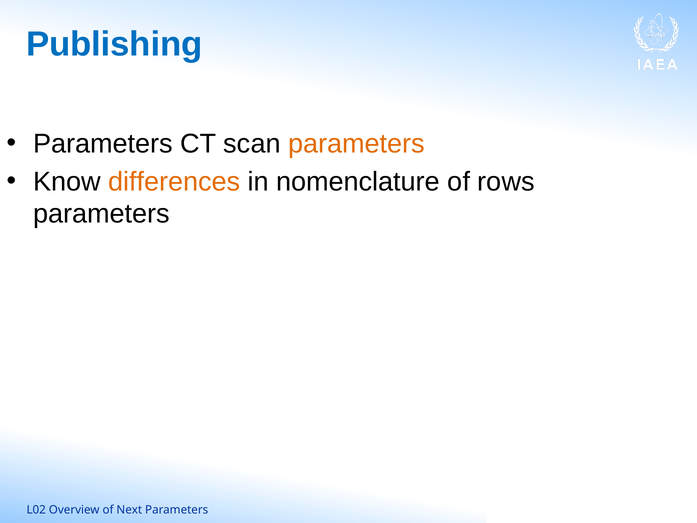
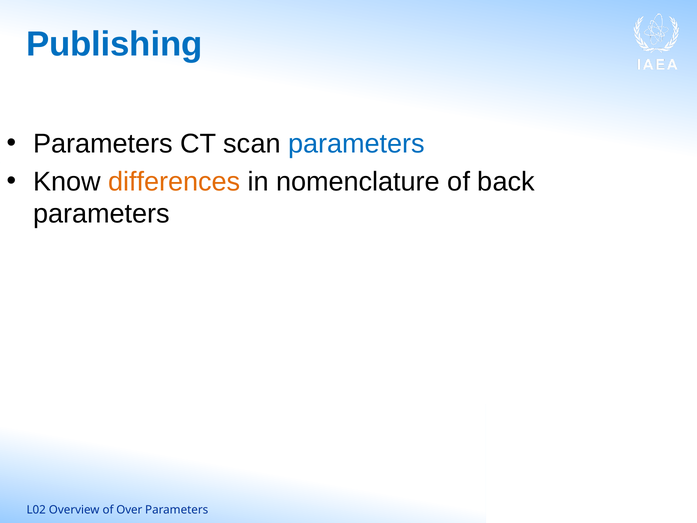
parameters colour: orange -> blue (357, 144)
rows: rows -> back (506, 181)
Next: Next -> Over (129, 510)
